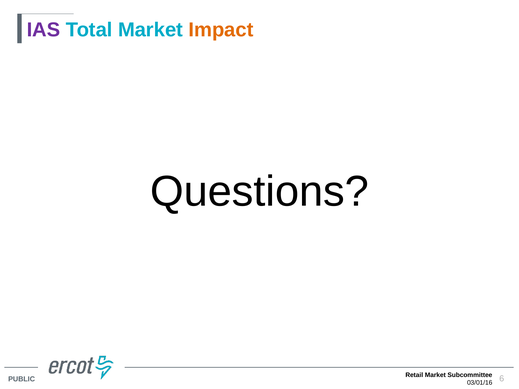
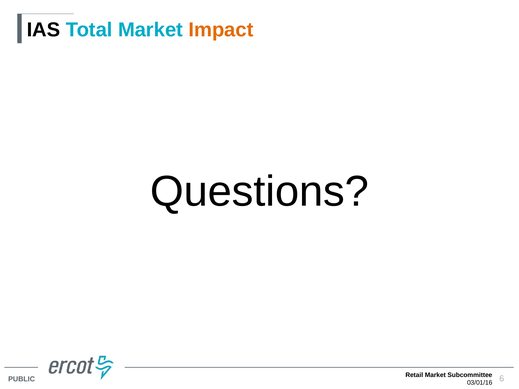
IAS colour: purple -> black (44, 30)
